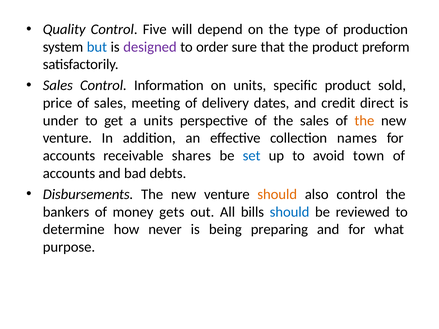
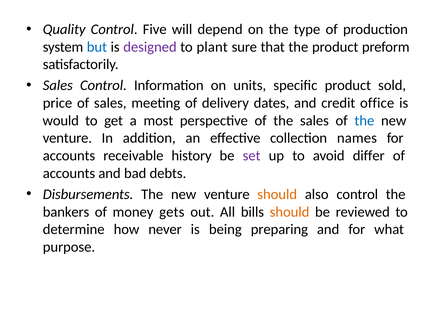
order: order -> plant (212, 47)
direct: direct -> office (377, 103)
under: under -> would (61, 121)
a units: units -> most (158, 121)
the colour: orange -> blue (364, 121)
shares: shares -> history (192, 156)
set colour: blue -> purple (252, 156)
town: town -> differ (369, 156)
should colour: blue -> orange (290, 212)
